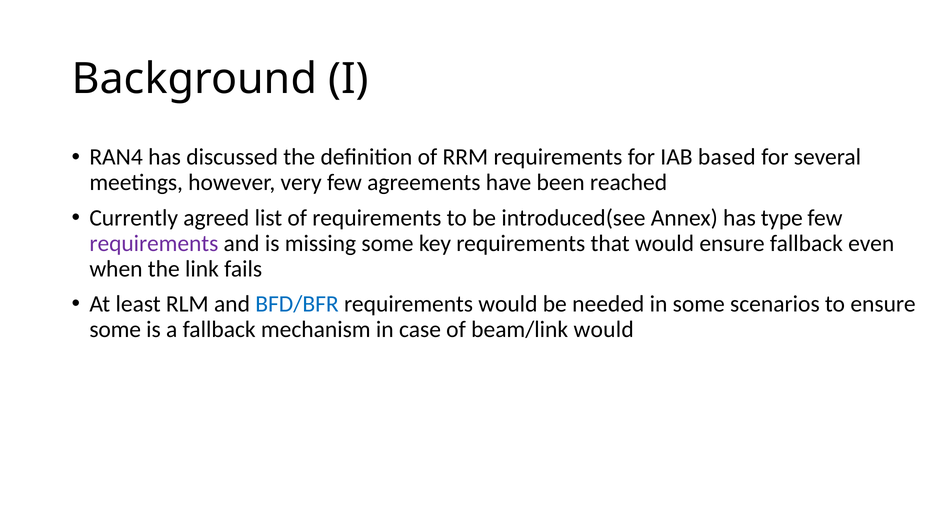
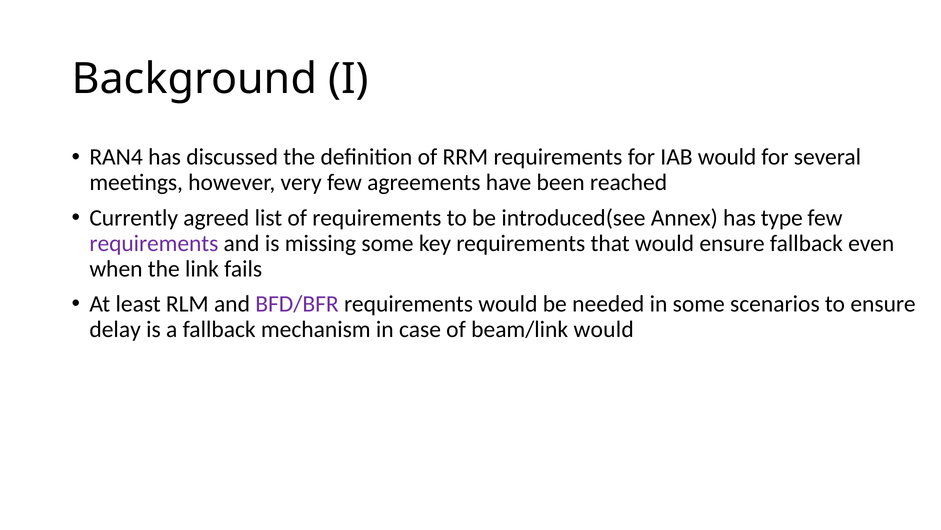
IAB based: based -> would (727, 157)
BFD/BFR colour: blue -> purple (297, 304)
some: some -> delay (115, 329)
